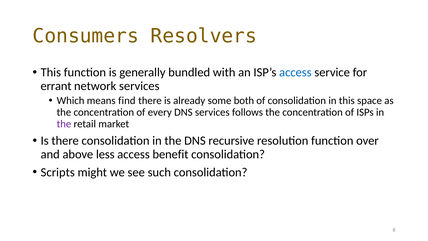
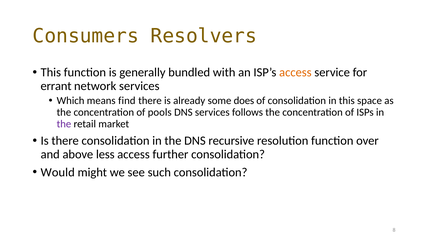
access colour: blue -> orange (295, 72)
both: both -> does (244, 101)
every: every -> pools (160, 112)
benefit: benefit -> further (170, 154)
Scripts: Scripts -> Would (58, 172)
